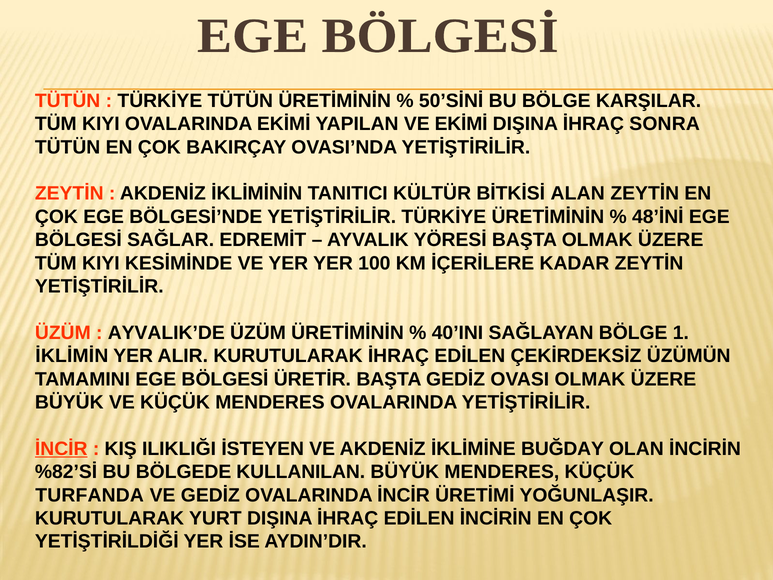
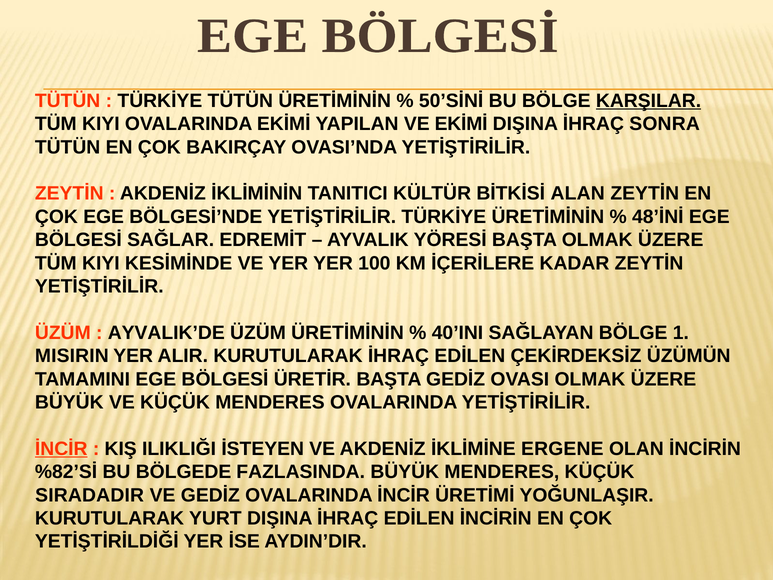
KARŞILAR underline: none -> present (649, 101)
İKLİMİN: İKLİMİN -> MISIRIN (72, 356)
BUĞDAY: BUĞDAY -> ERGENE (562, 449)
KULLANILAN: KULLANILAN -> FAZLASINDA (301, 472)
TURFANDA: TURFANDA -> SIRADADIR (90, 495)
